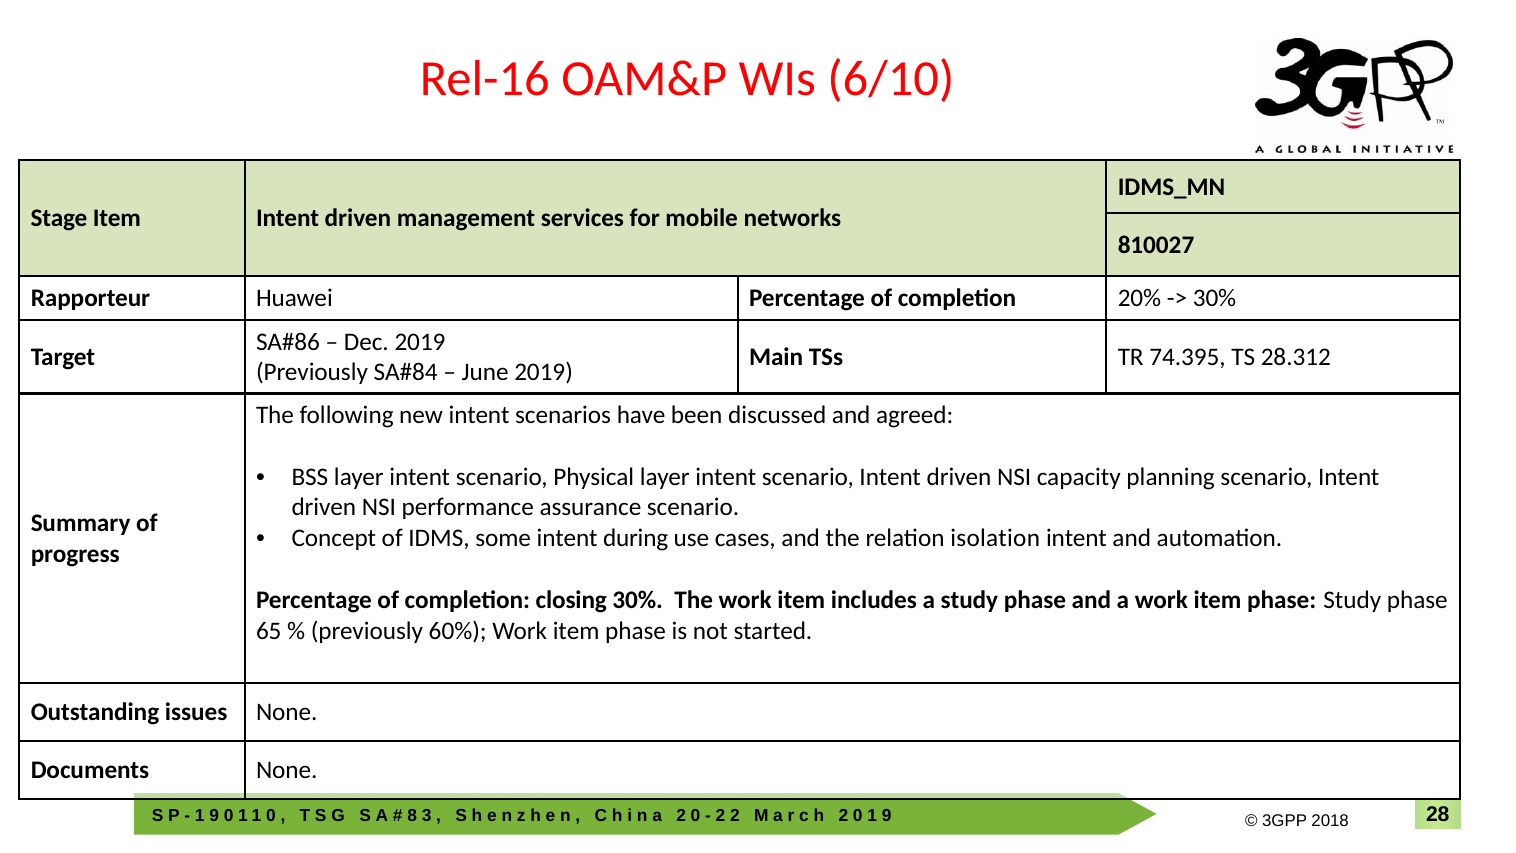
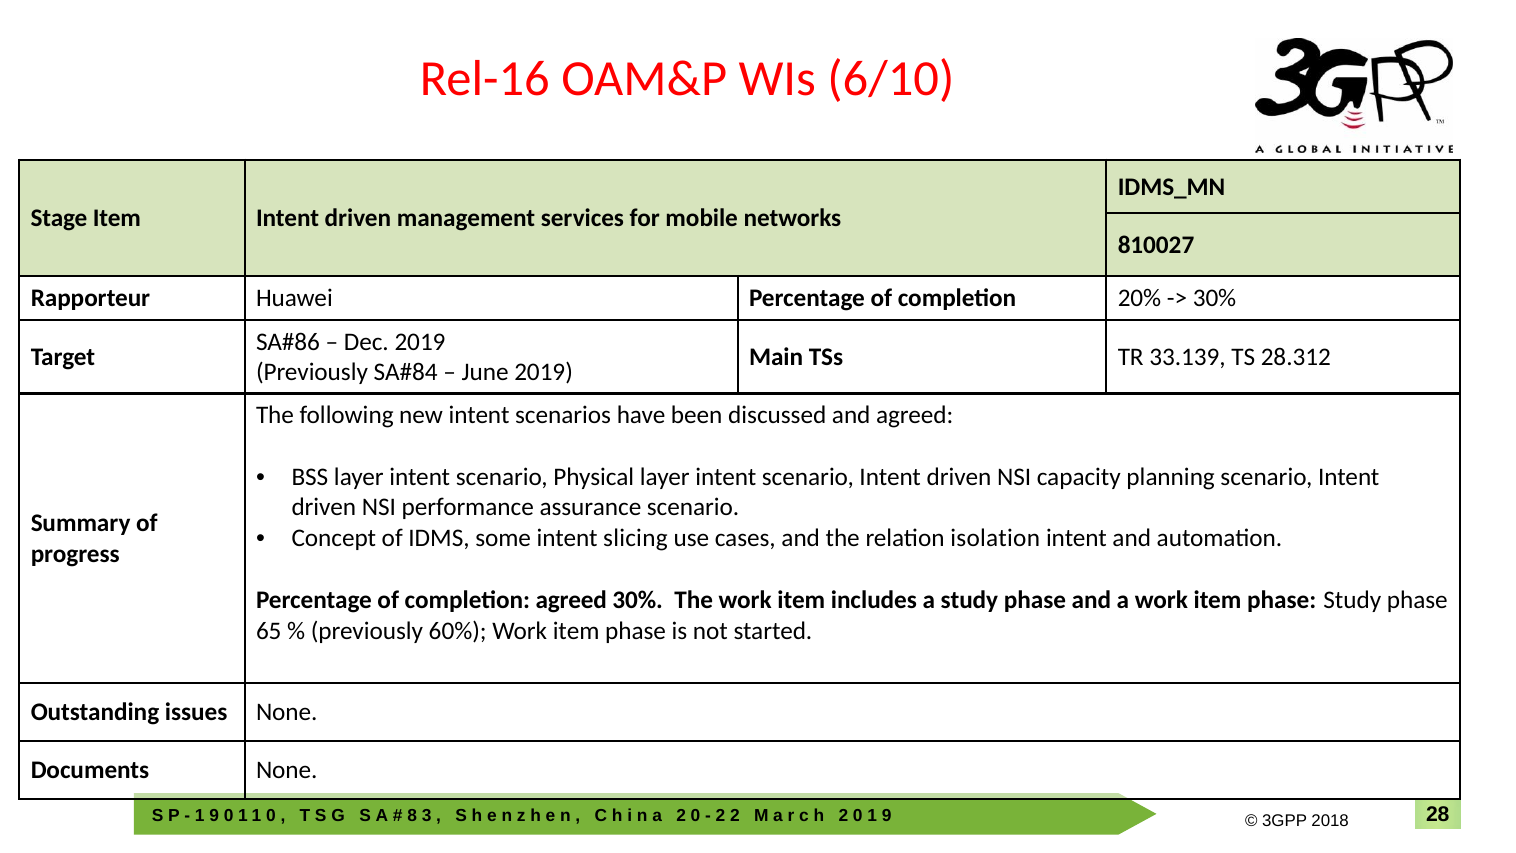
74.395: 74.395 -> 33.139 (1188, 357)
during: during -> slicing (635, 538)
completion closing: closing -> agreed (571, 600)
